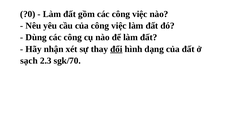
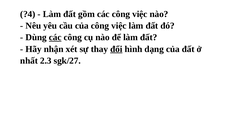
?0: ?0 -> ?4 (28, 14)
các underline: none -> present (55, 37)
sạch: sạch -> nhất (29, 61)
sgk/70: sgk/70 -> sgk/27 (67, 61)
